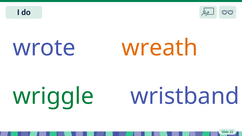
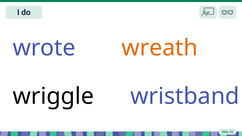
wriggle colour: green -> black (53, 96)
